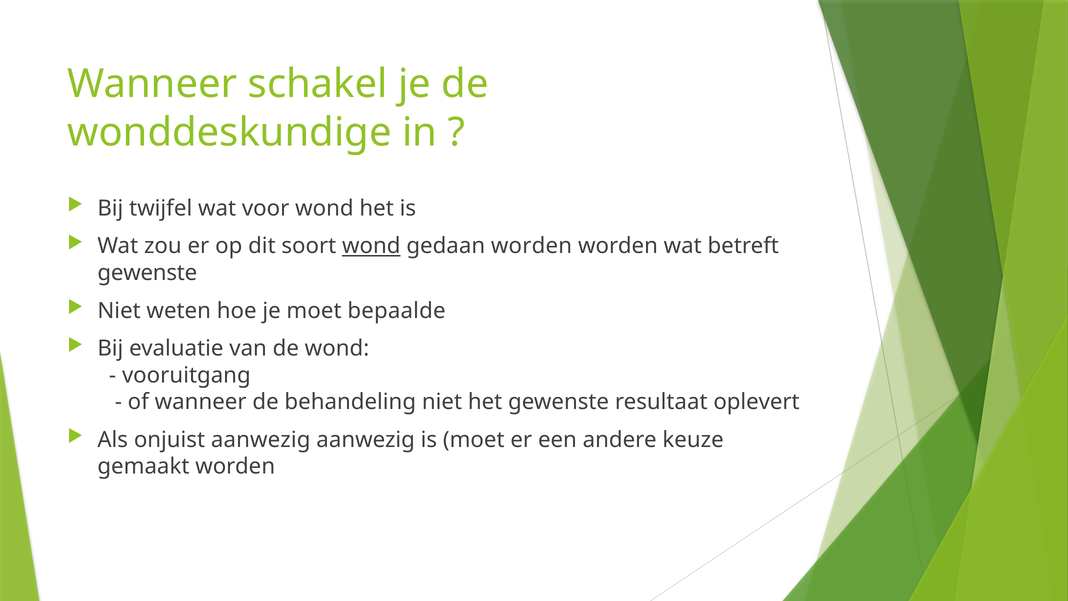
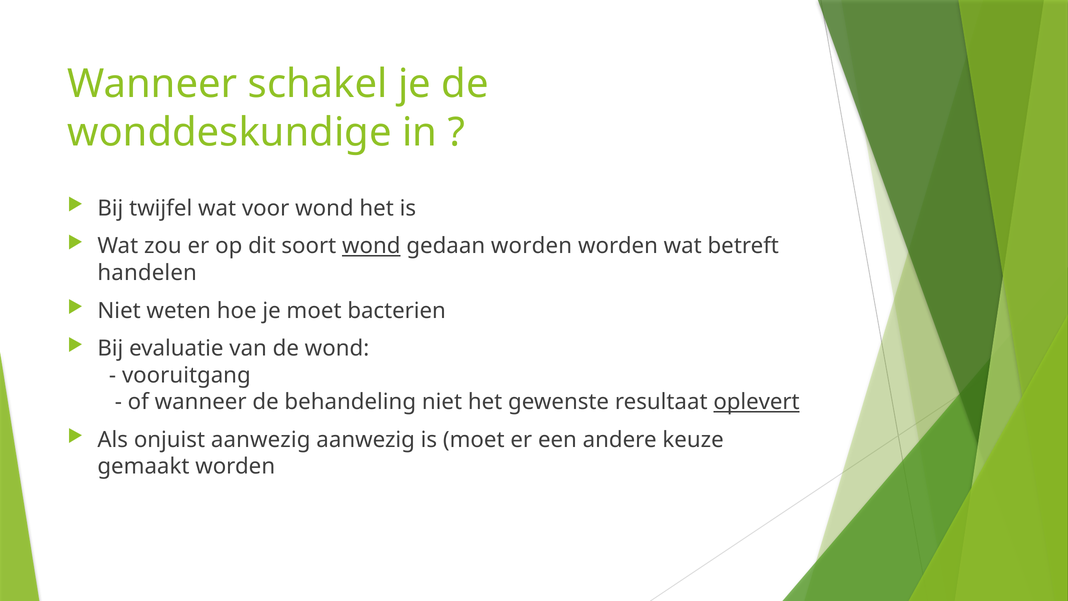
gewenste: gewenste -> handelen (147, 273)
bepaalde: bepaalde -> bacterien (397, 311)
oplevert underline: none -> present (757, 402)
